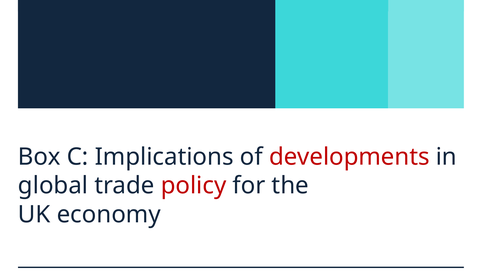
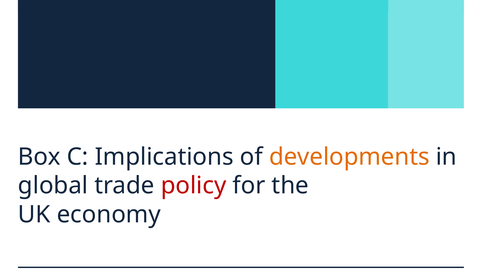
developments colour: red -> orange (349, 157)
